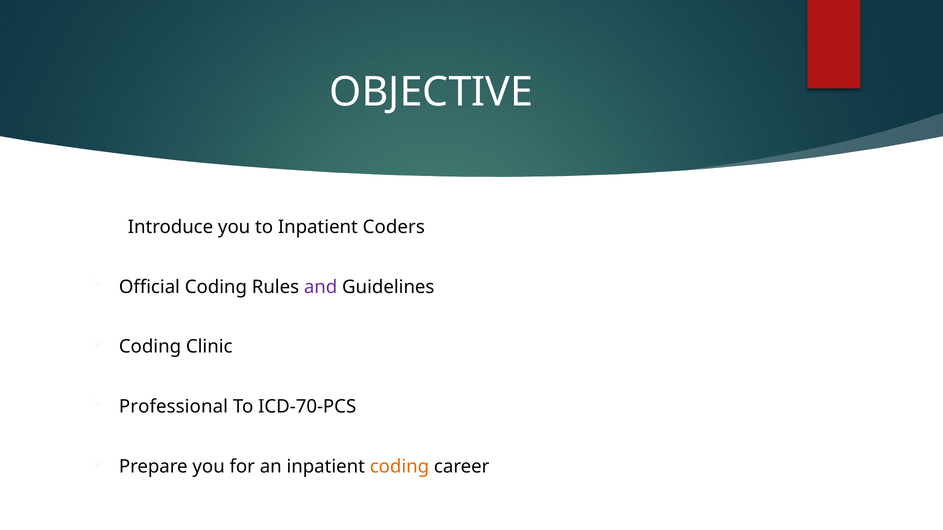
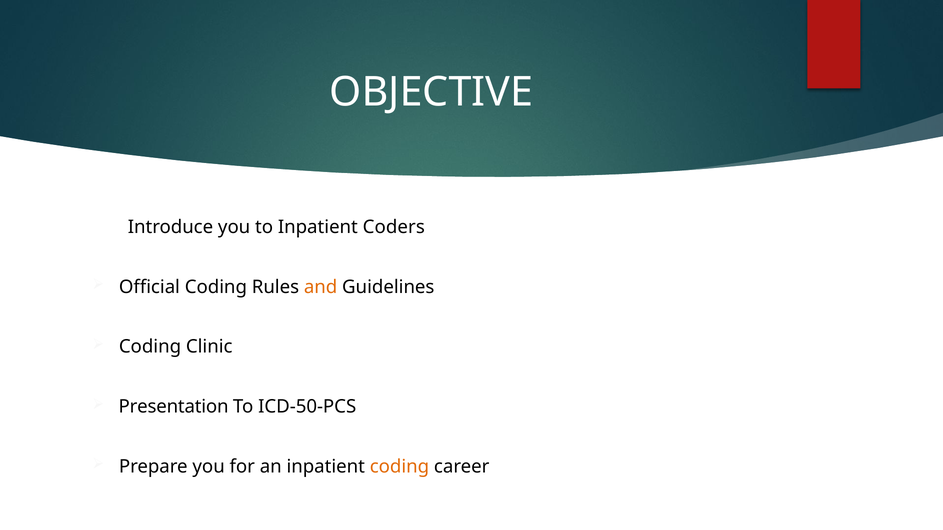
and colour: purple -> orange (321, 287)
Professional: Professional -> Presentation (174, 407)
ICD-70-PCS: ICD-70-PCS -> ICD-50-PCS (307, 407)
